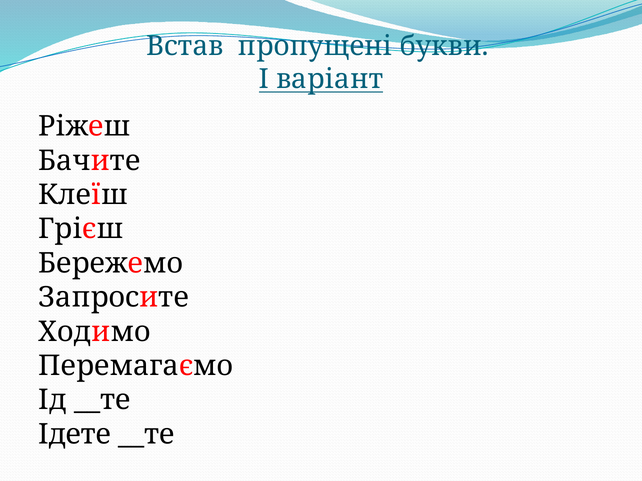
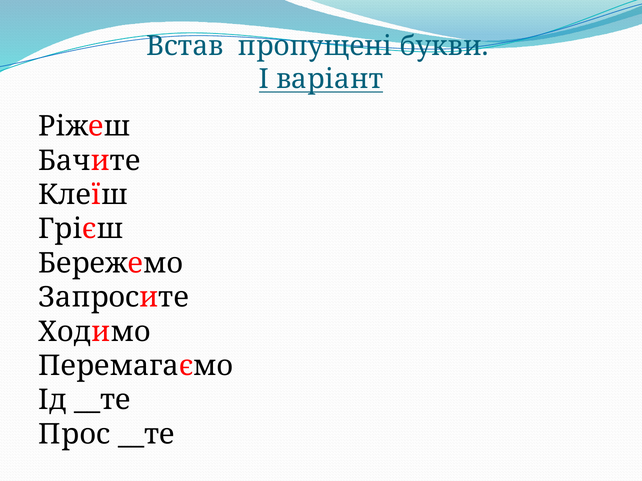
Ідете: Ідете -> Прос (74, 435)
